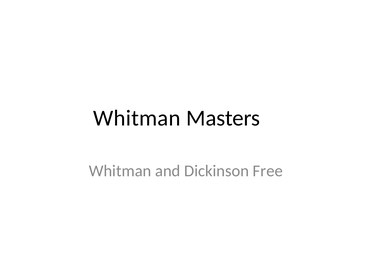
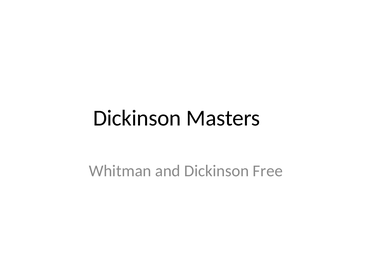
Whitman: Whitman -> Dickinson (137, 118)
